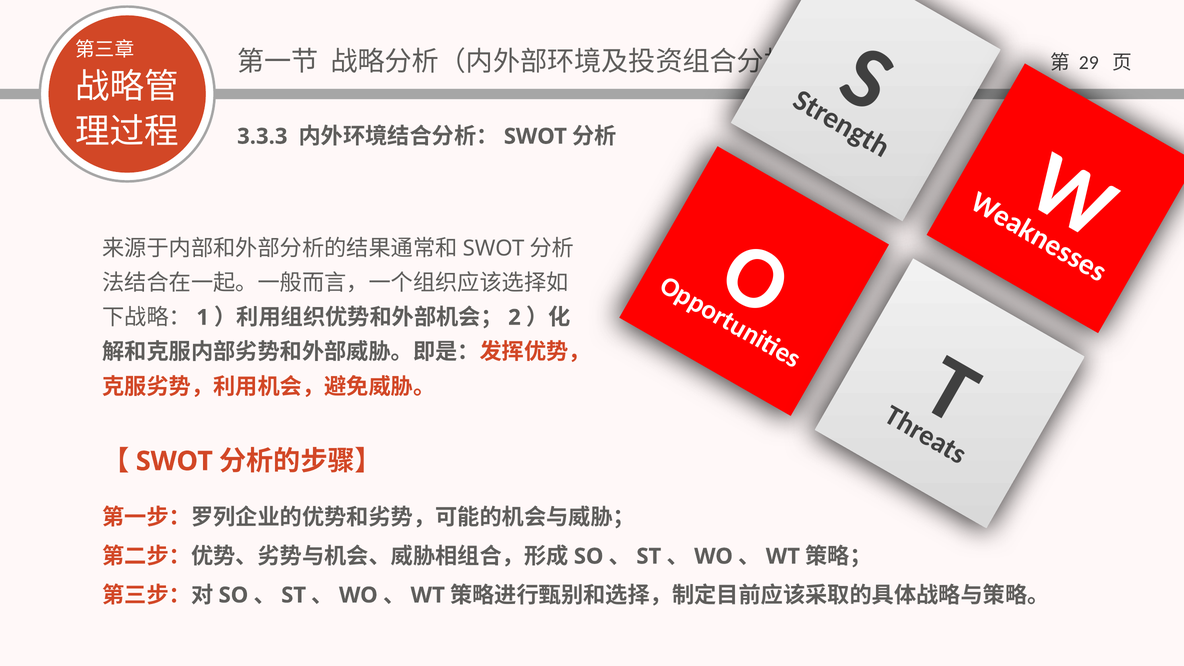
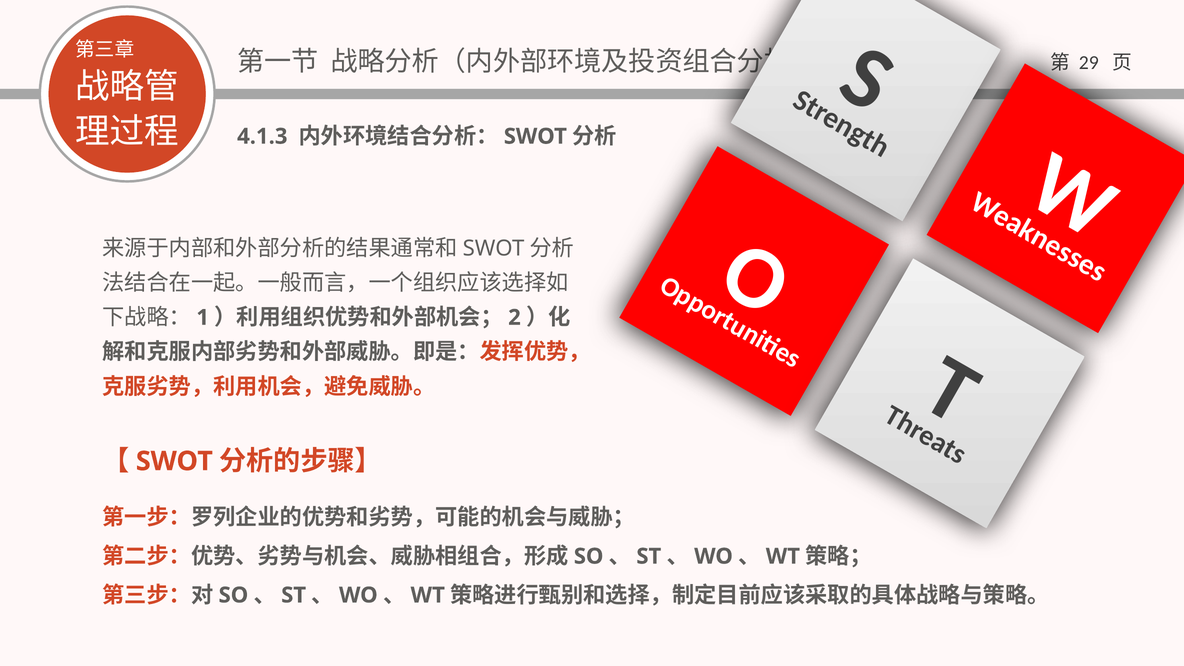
3.3.3: 3.3.3 -> 4.1.3 (262, 136)
